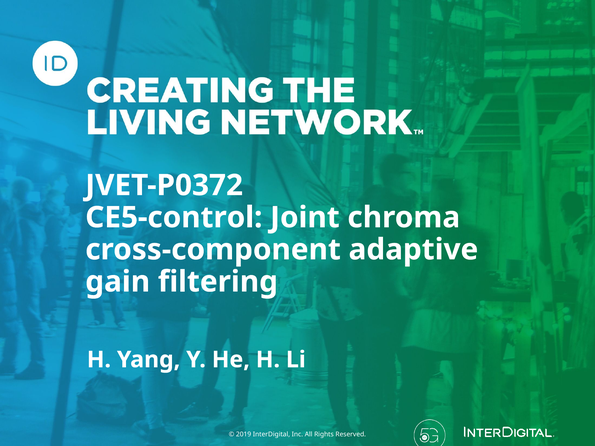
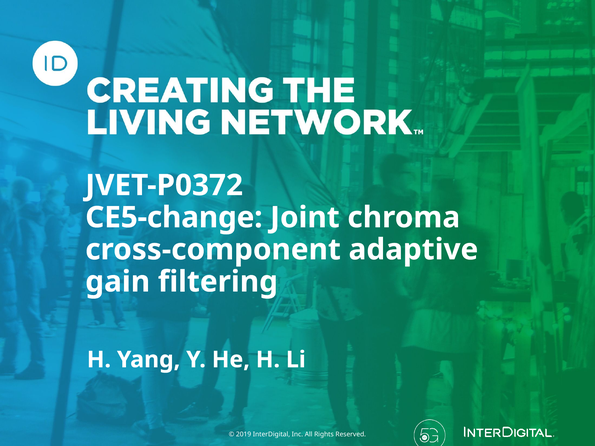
CE5-control: CE5-control -> CE5-change (174, 218)
